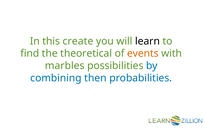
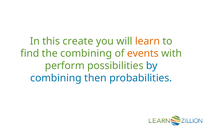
learn colour: black -> orange (147, 41)
the theoretical: theoretical -> combining (86, 53)
marbles: marbles -> perform (65, 66)
